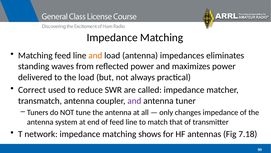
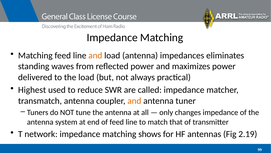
Correct: Correct -> Highest (32, 90)
and colour: purple -> orange (134, 100)
7.18: 7.18 -> 2.19 (248, 134)
